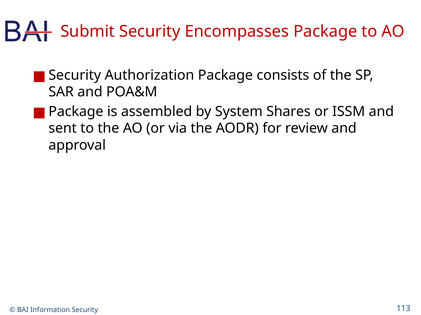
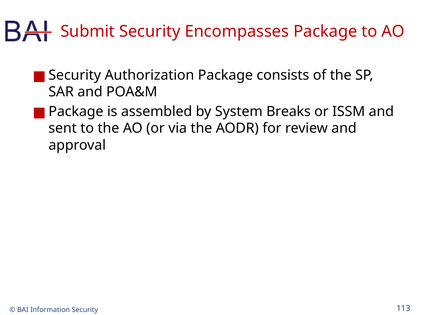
Shares: Shares -> Breaks (289, 112)
